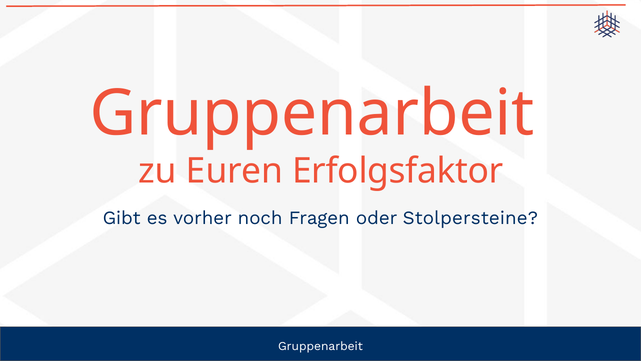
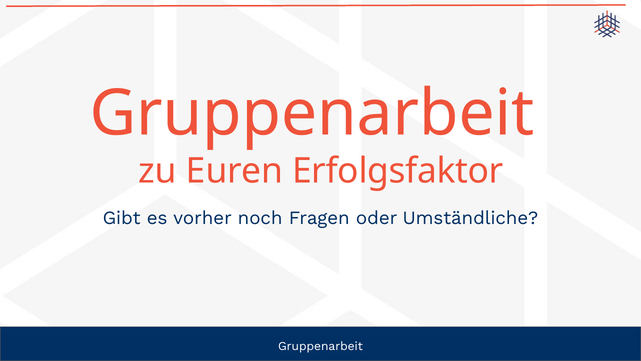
Stolpersteine: Stolpersteine -> Umständliche (470, 218)
